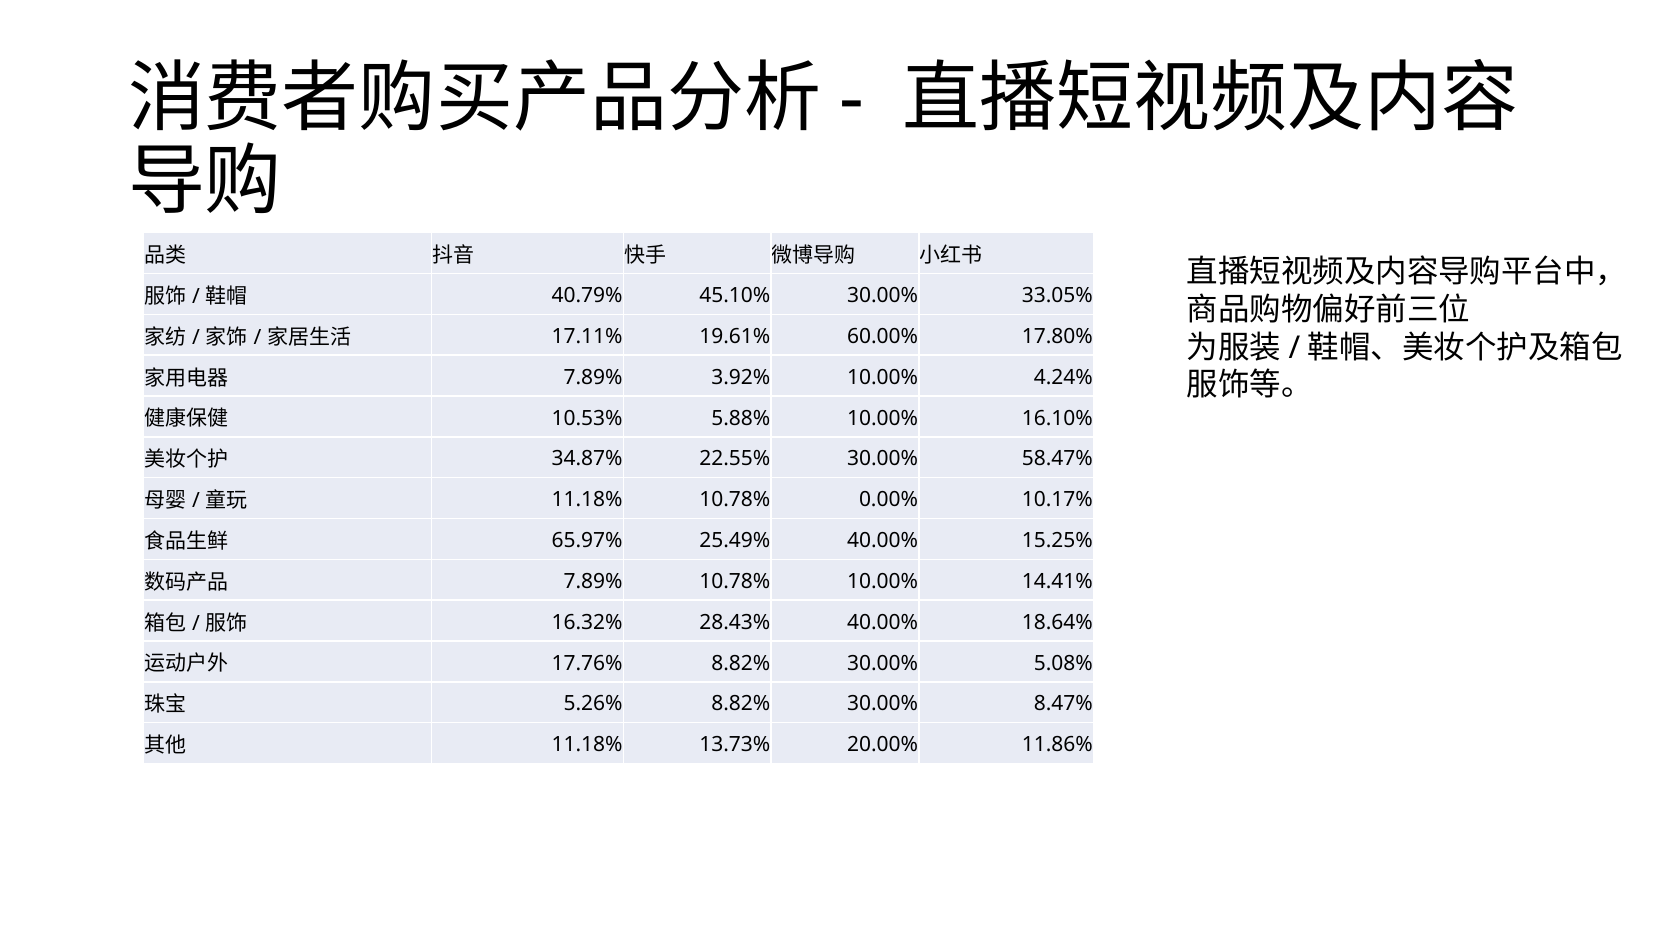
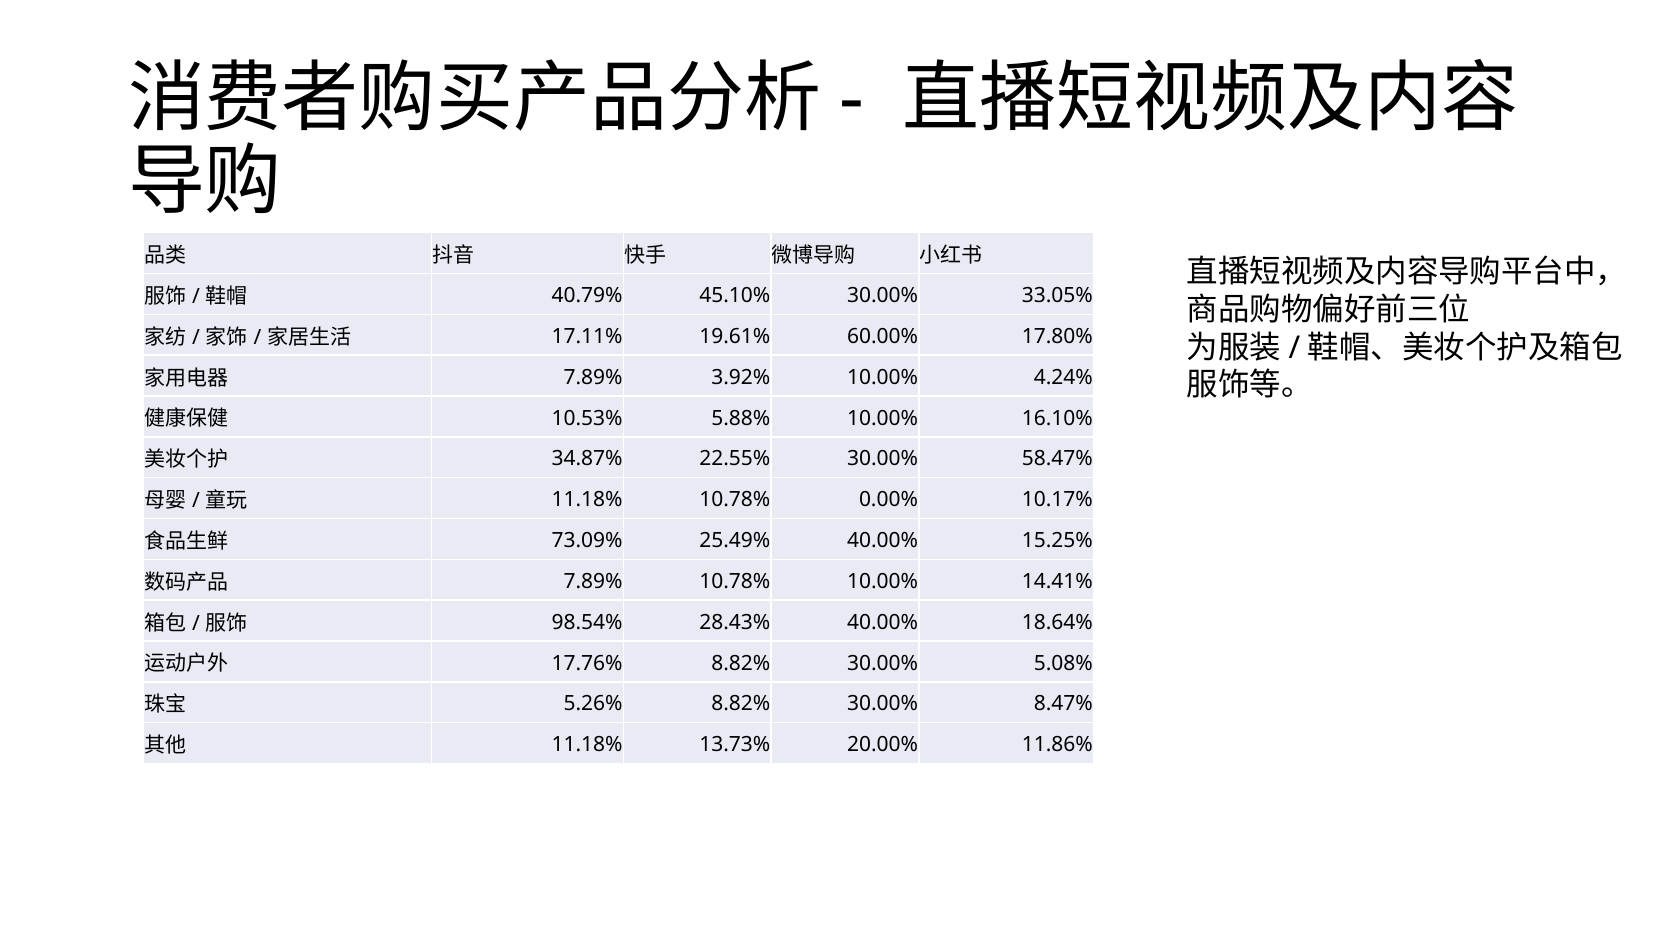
65.97%: 65.97% -> 73.09% (587, 541)
16.32%: 16.32% -> 98.54% (587, 623)
